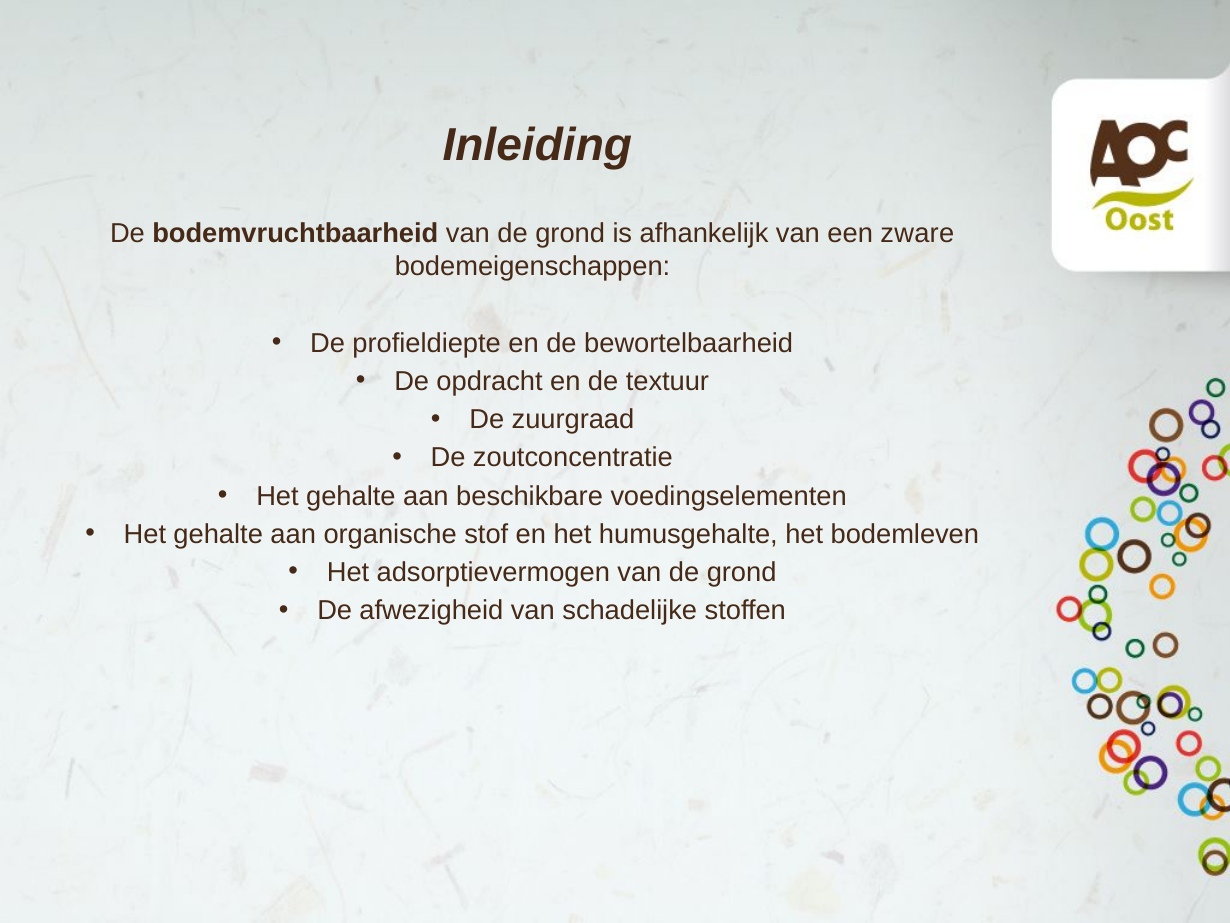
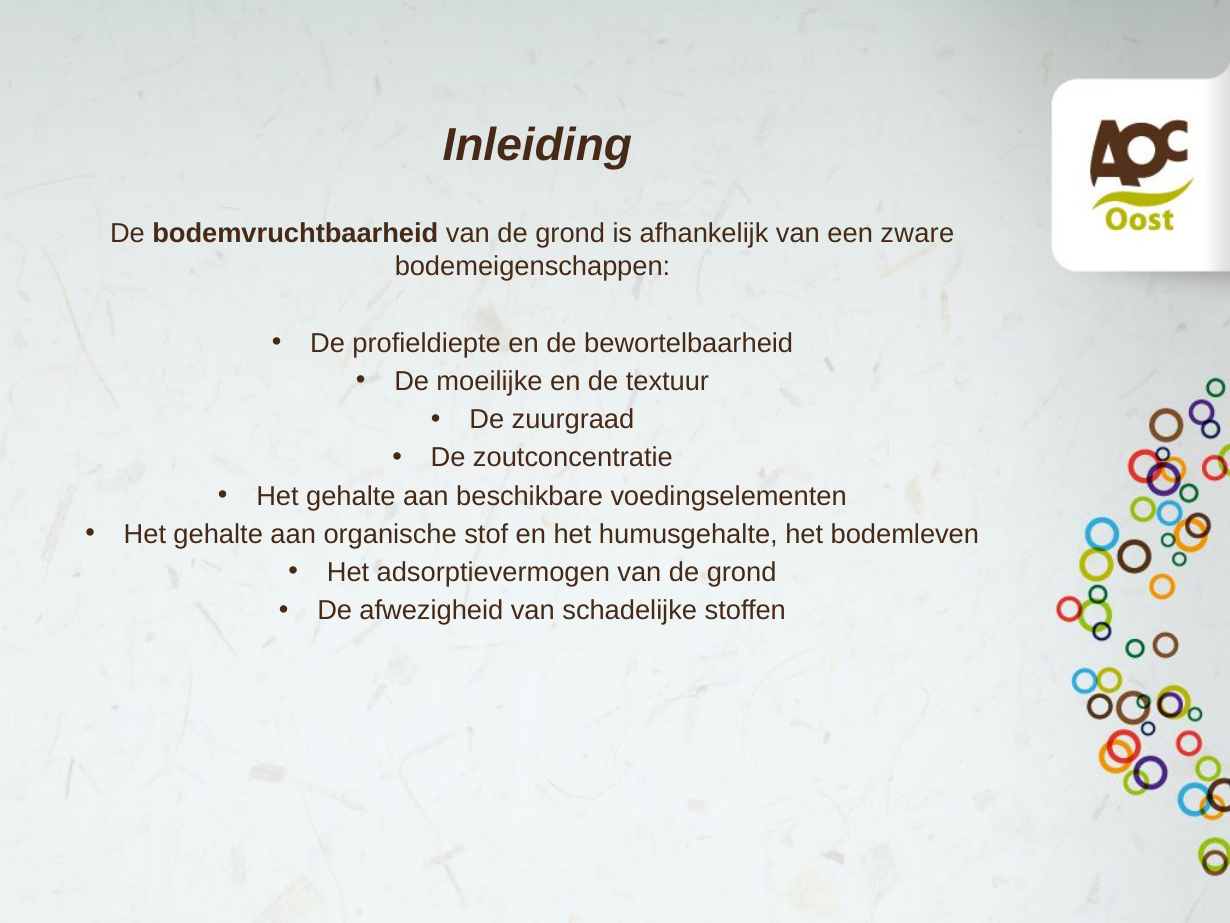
opdracht: opdracht -> moeilijke (490, 381)
